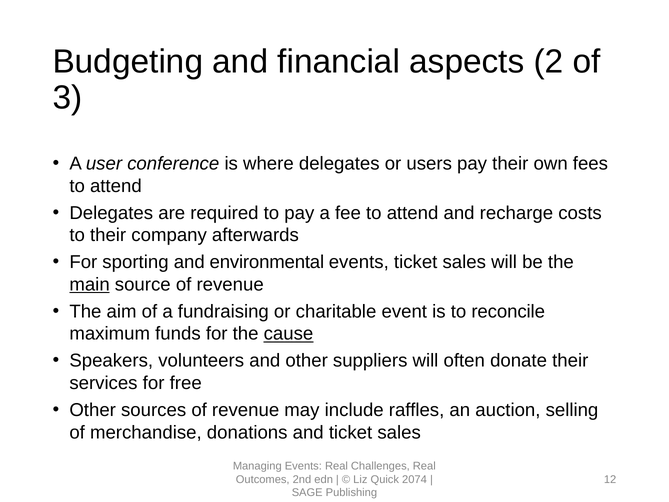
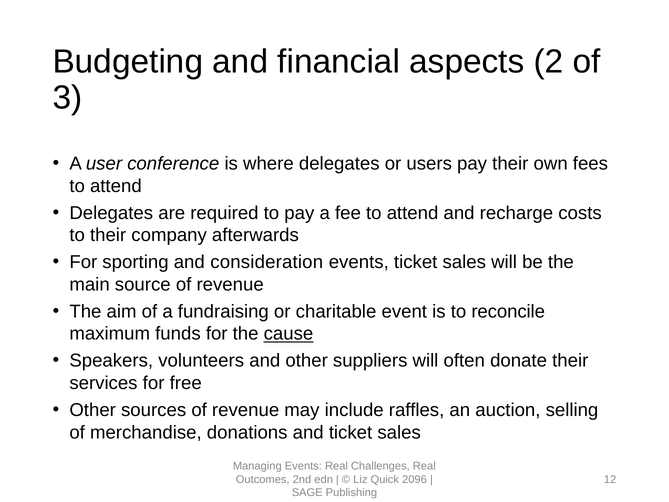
environmental: environmental -> consideration (267, 262)
main underline: present -> none (90, 284)
2074: 2074 -> 2096 (414, 479)
